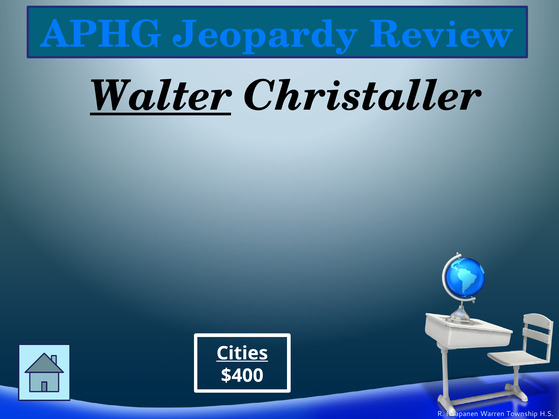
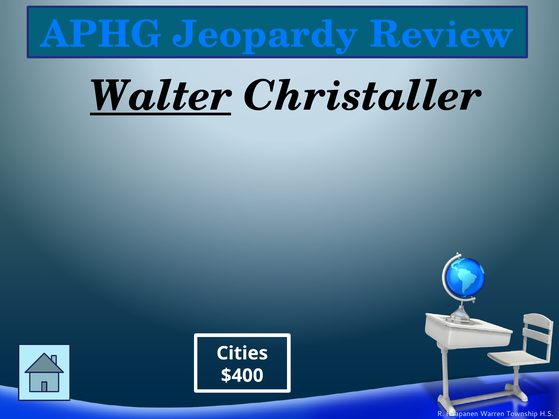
Cities underline: present -> none (242, 353)
